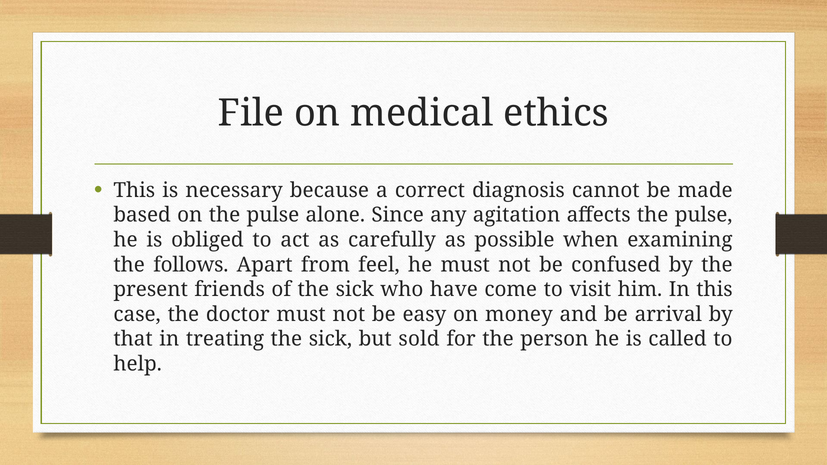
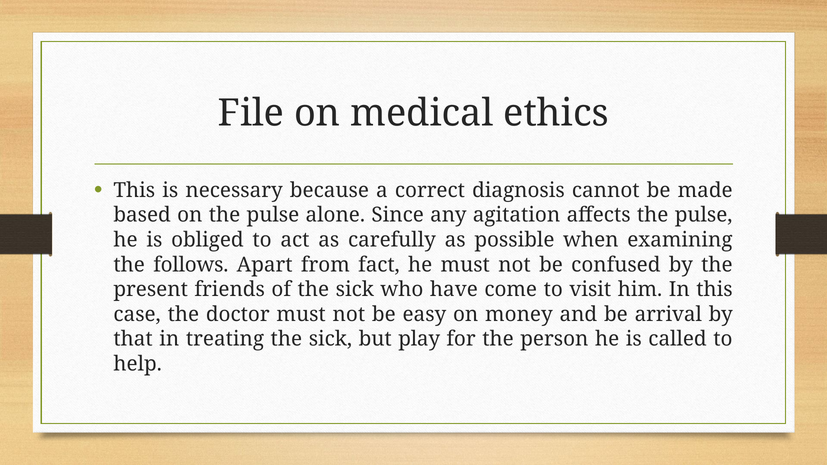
feel: feel -> fact (379, 265)
sold: sold -> play (419, 339)
